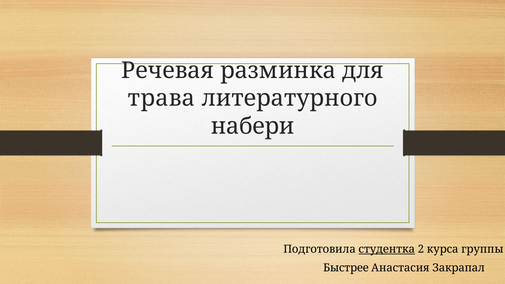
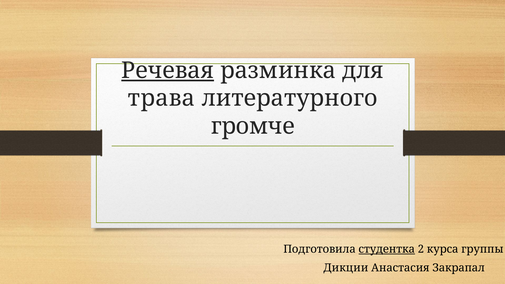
Речевая underline: none -> present (168, 71)
набери: набери -> громче (253, 126)
Быстрее: Быстрее -> Дикции (346, 268)
